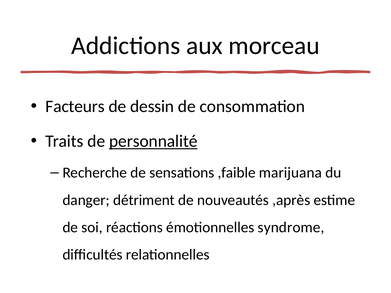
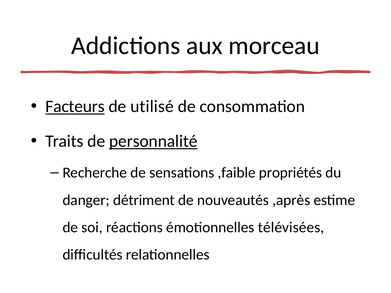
Facteurs underline: none -> present (75, 107)
dessin: dessin -> utilisé (152, 107)
marijuana: marijuana -> propriétés (291, 173)
syndrome: syndrome -> télévisées (291, 227)
